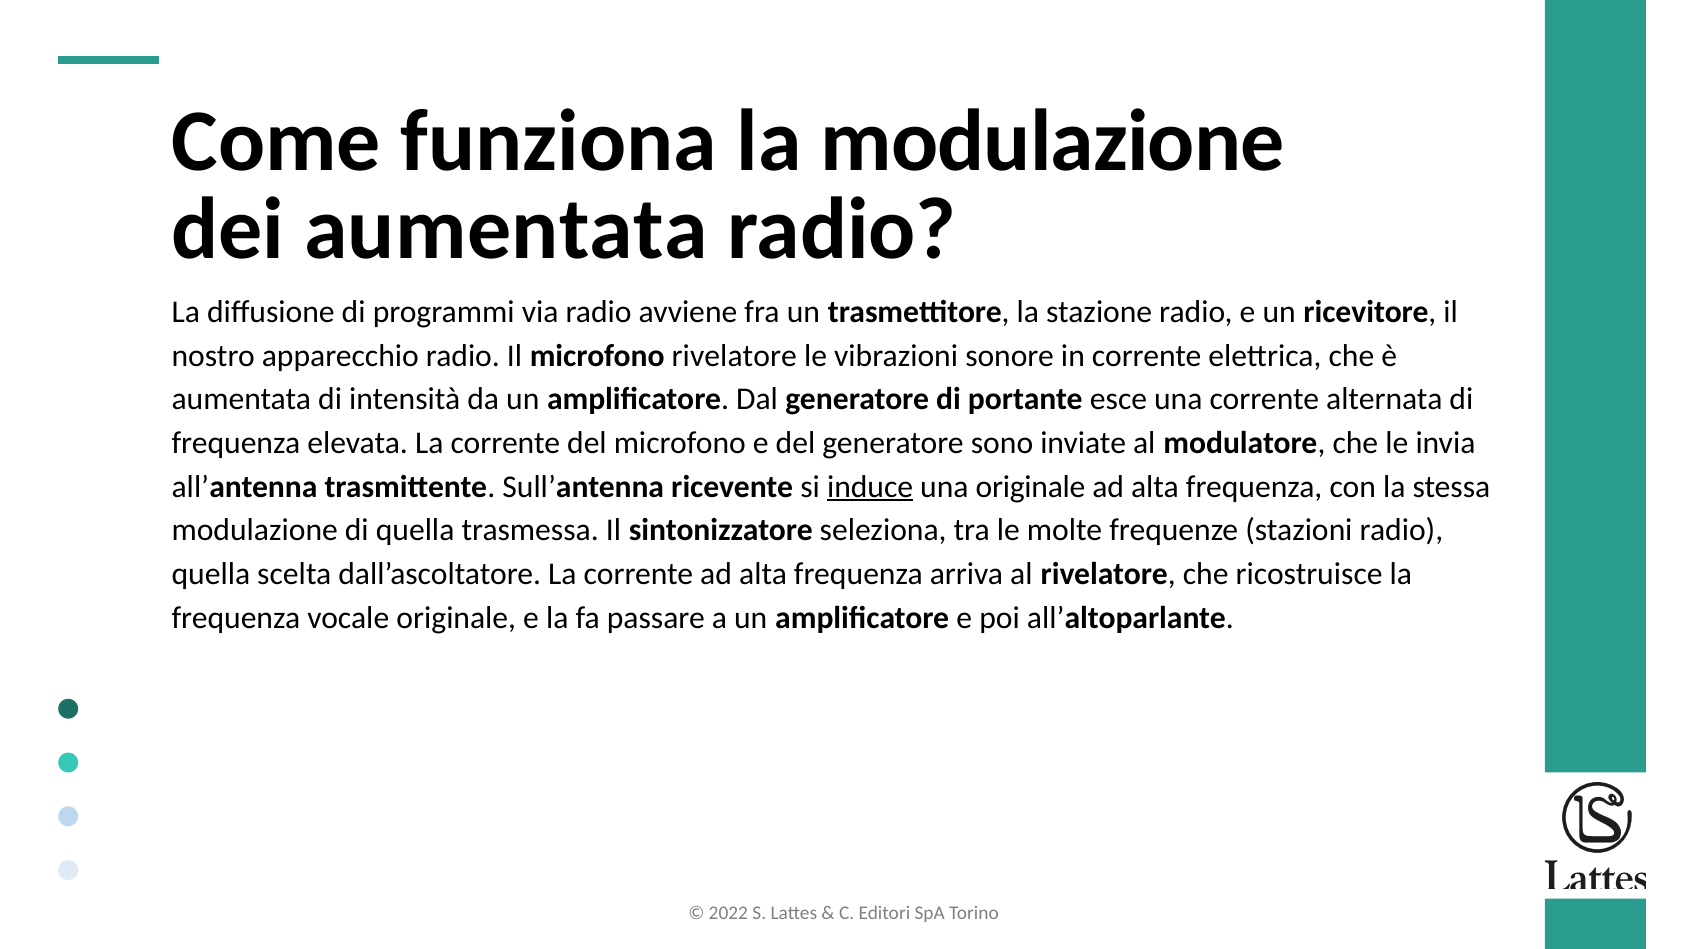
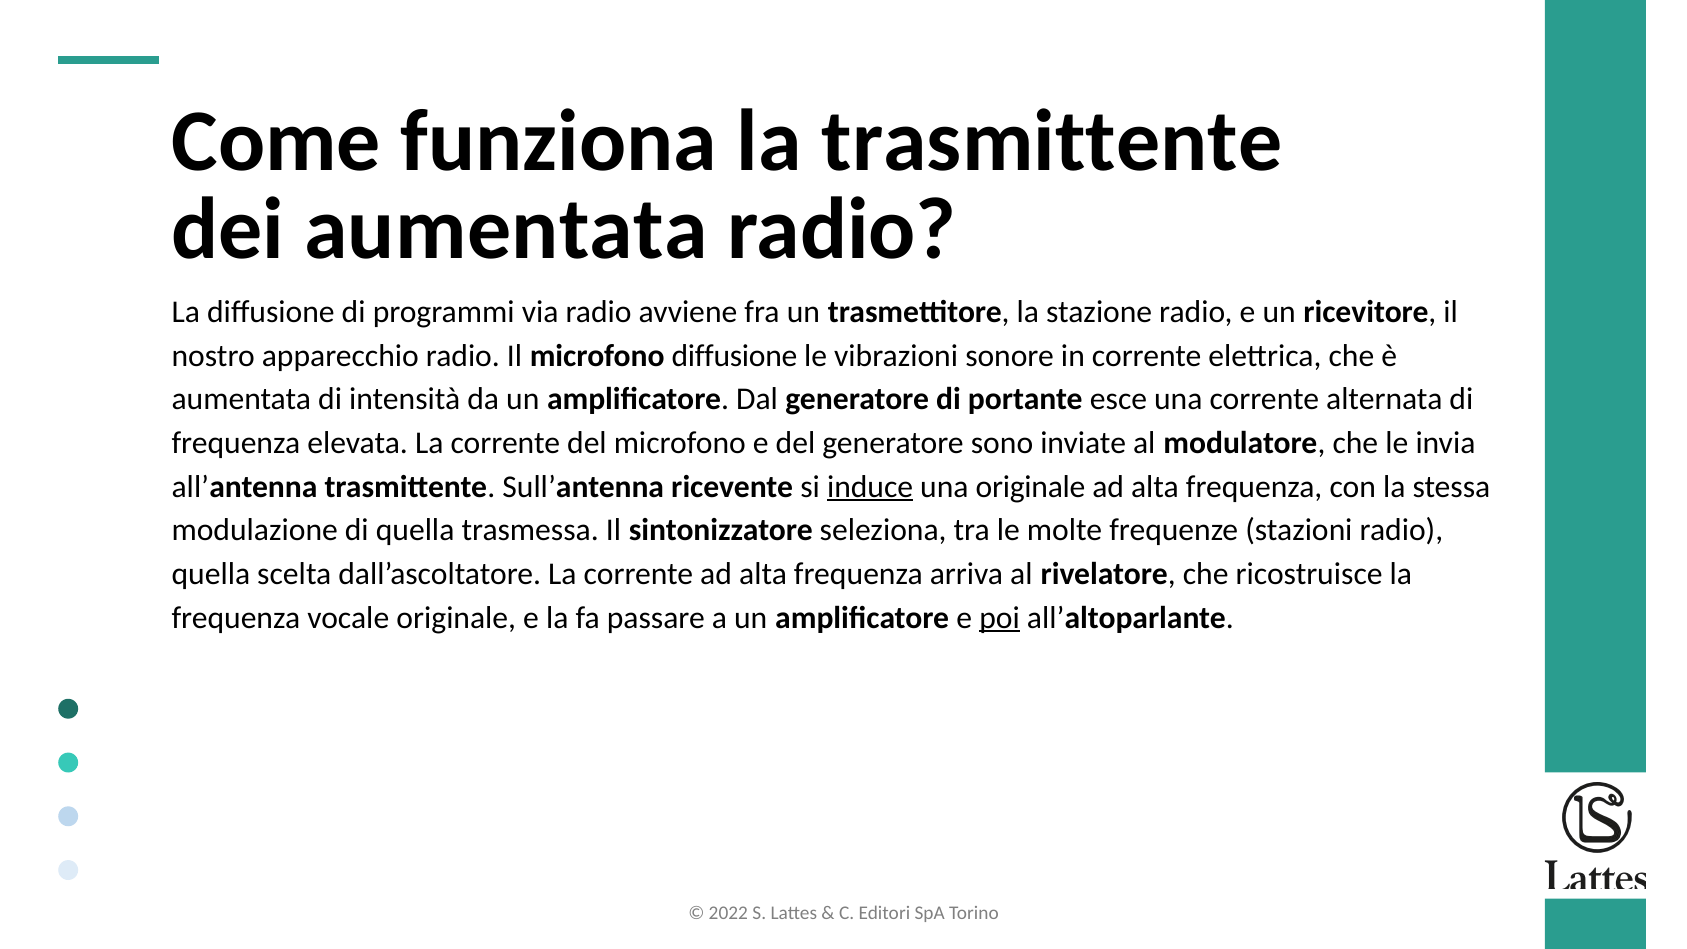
la modulazione: modulazione -> trasmittente (1052, 141)
microfono rivelatore: rivelatore -> diffusione (734, 356)
poi underline: none -> present (1000, 618)
